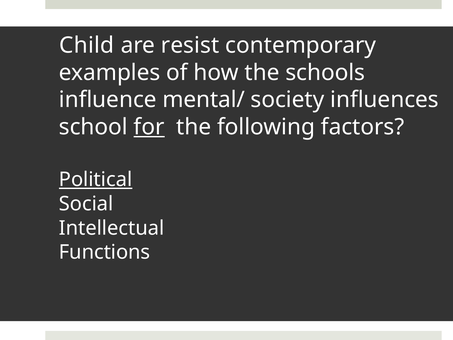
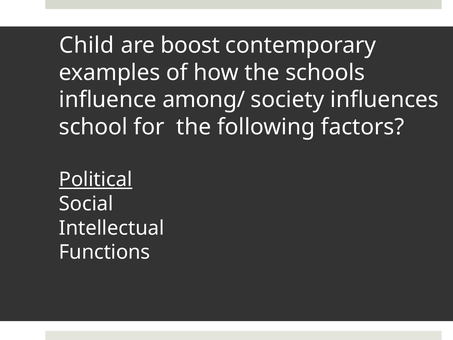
resist: resist -> boost (190, 45)
mental/: mental/ -> among/ (204, 100)
for underline: present -> none (149, 127)
